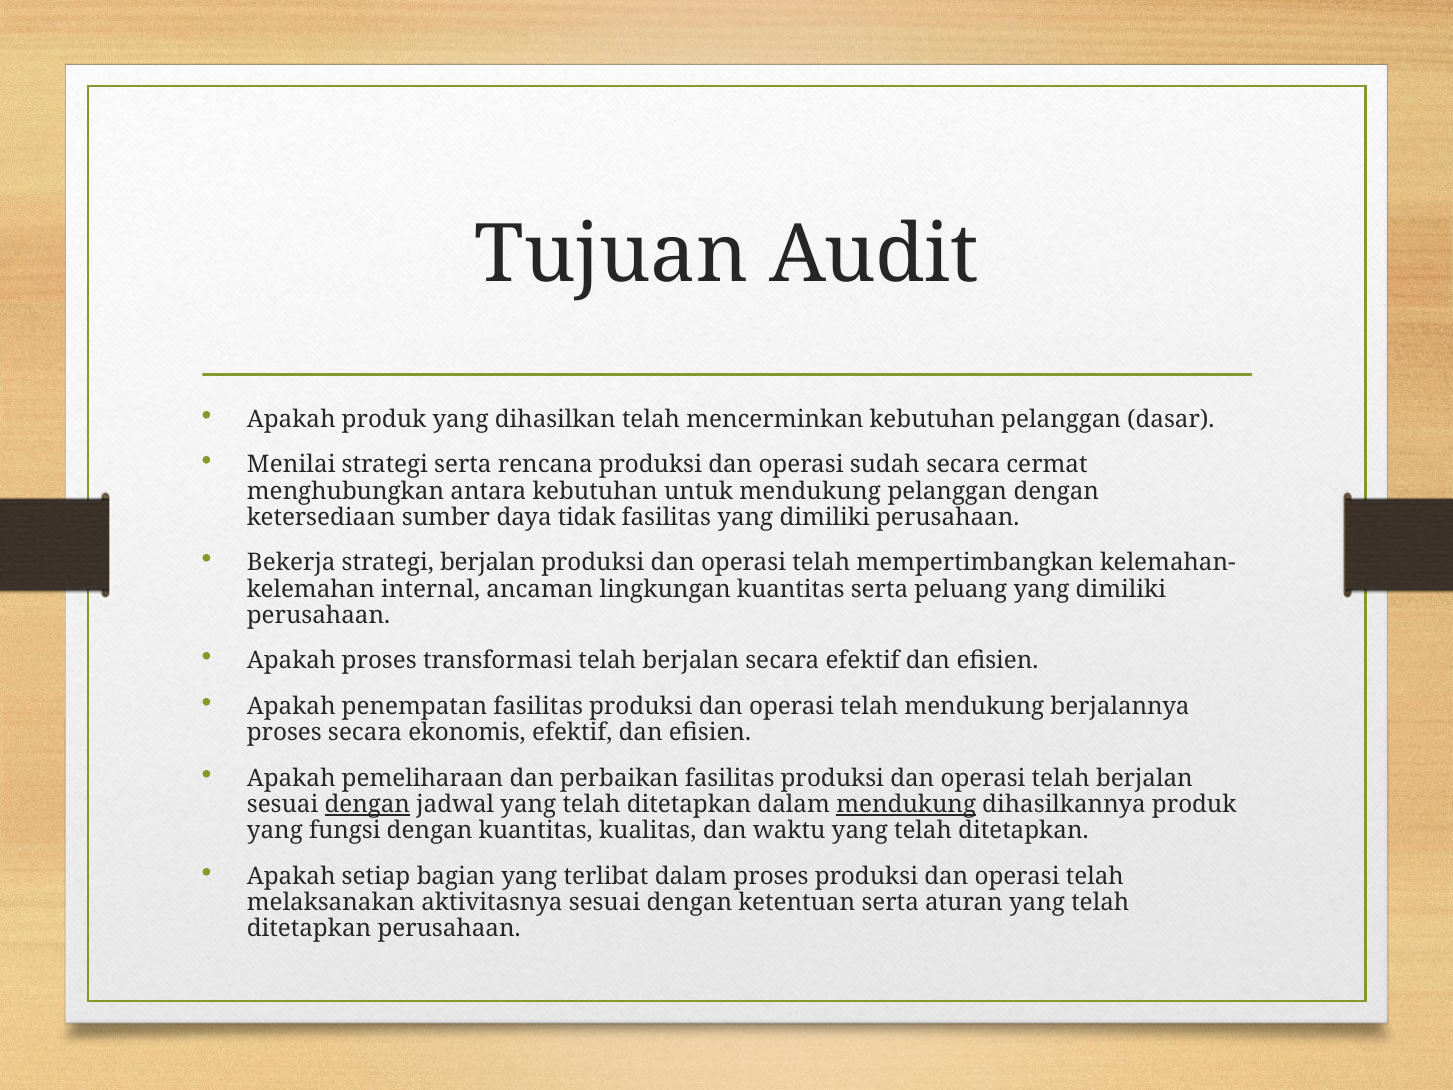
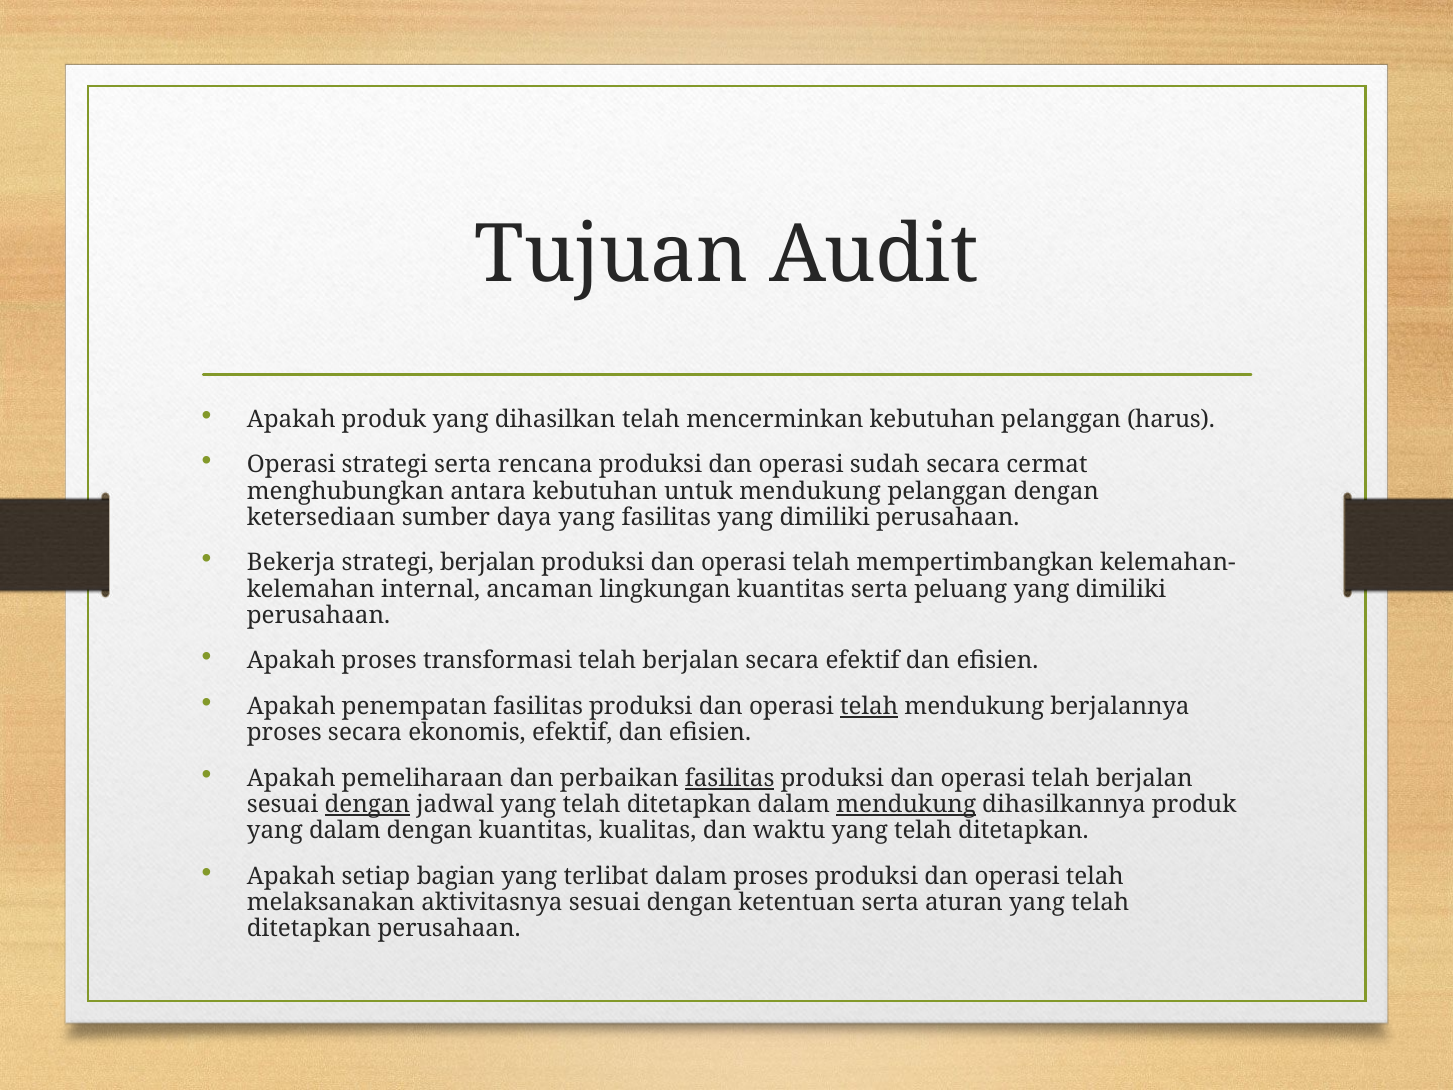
dasar: dasar -> harus (1171, 419)
Menilai: Menilai -> Operasi (291, 465)
daya tidak: tidak -> yang (587, 517)
telah underline: none -> present (869, 707)
fasilitas underline: none -> present (730, 778)
yang fungsi: fungsi -> dalam (345, 831)
